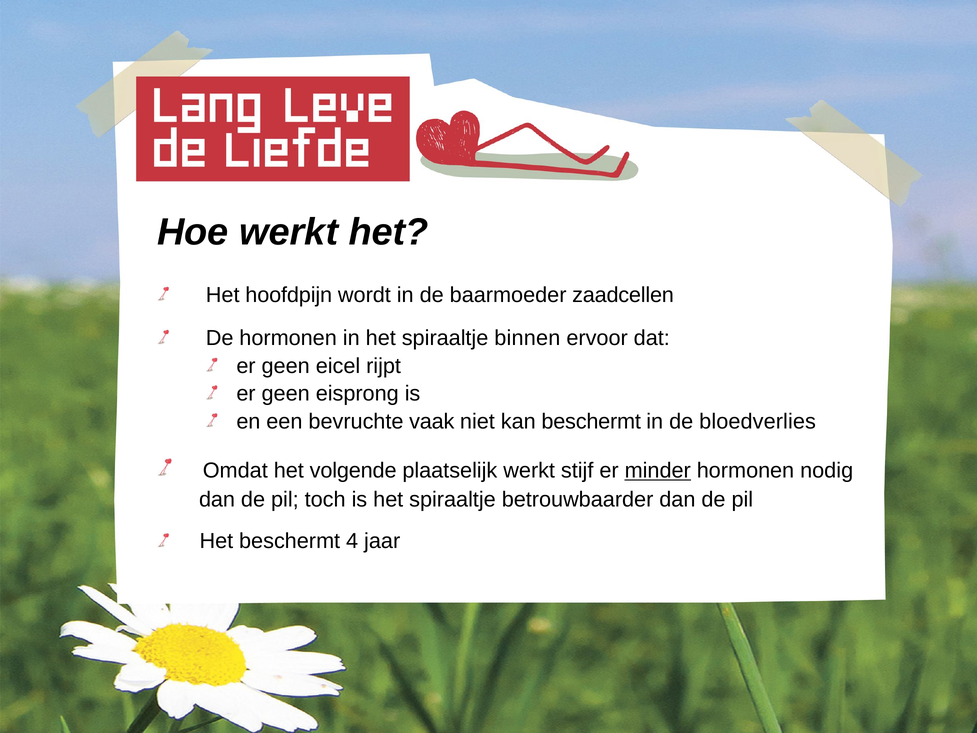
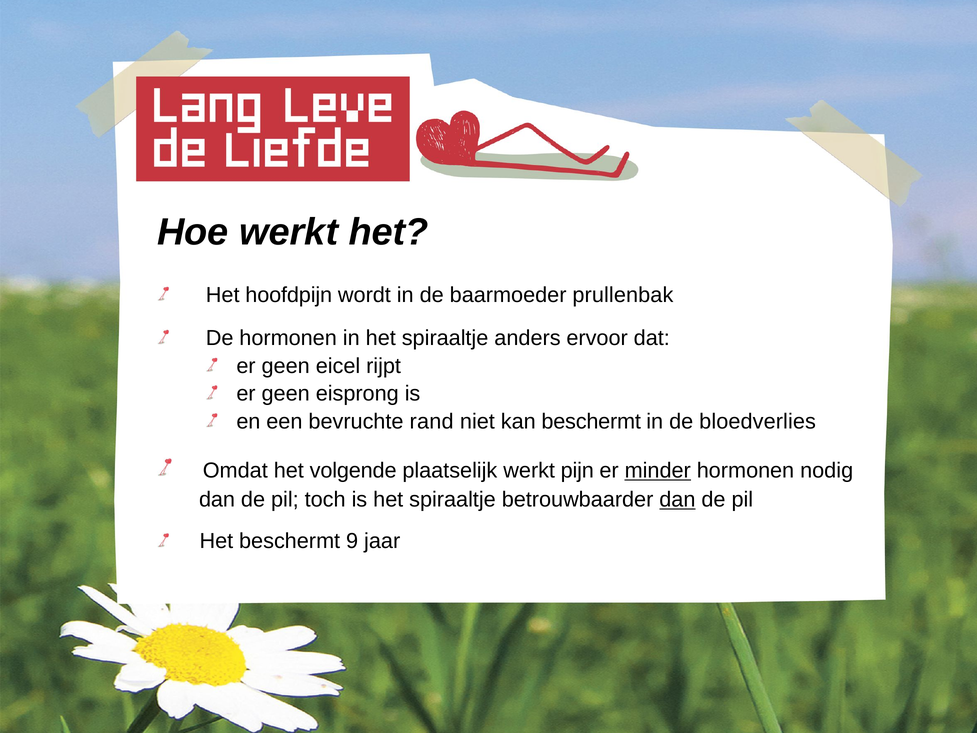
zaadcellen: zaadcellen -> prullenbak (623, 295)
binnen: binnen -> anders (527, 338)
vaak: vaak -> rand (432, 421)
stijf: stijf -> pijn (577, 471)
dan underline: none -> present (677, 499)
4: 4 -> 9 (352, 541)
